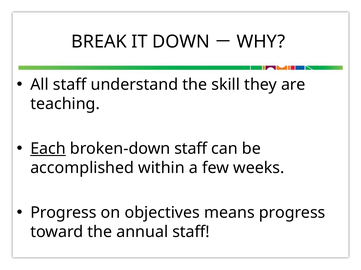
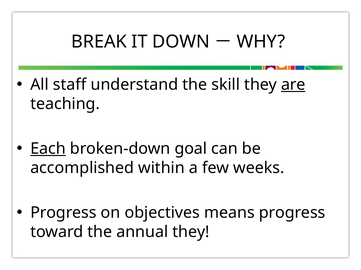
are underline: none -> present (293, 85)
broken-down staff: staff -> goal (191, 149)
annual staff: staff -> they (191, 233)
